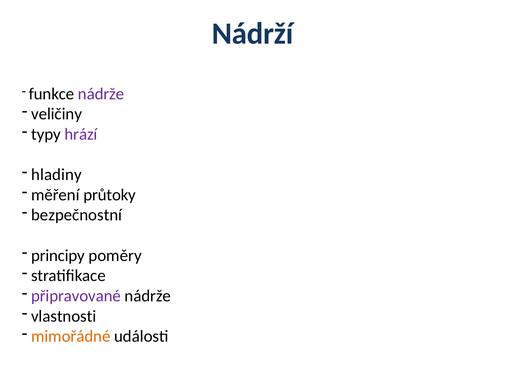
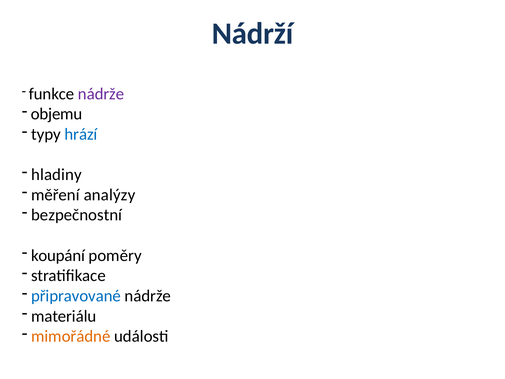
veličiny: veličiny -> objemu (57, 114)
hrází colour: purple -> blue (81, 134)
průtoky: průtoky -> analýzy (110, 195)
principy: principy -> koupání (58, 255)
připravované colour: purple -> blue (76, 296)
vlastnosti: vlastnosti -> materiálu (64, 316)
